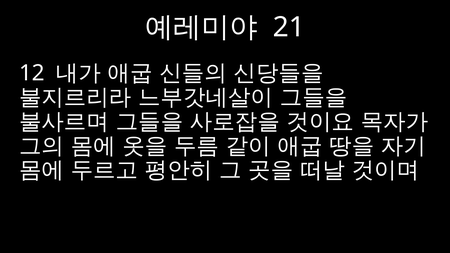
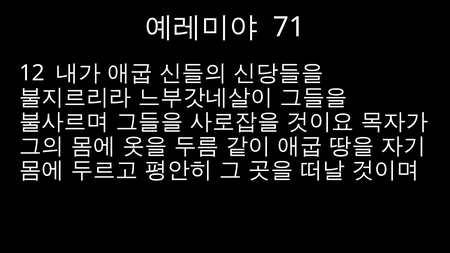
21: 21 -> 71 (289, 27)
